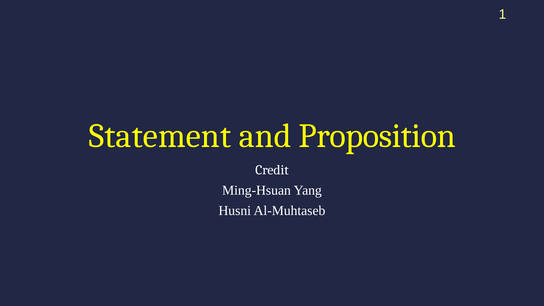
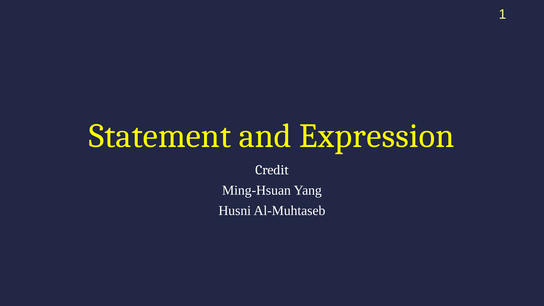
Proposition: Proposition -> Expression (377, 136)
